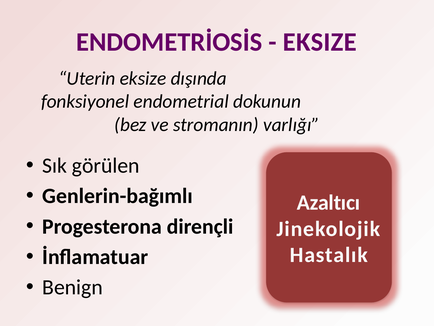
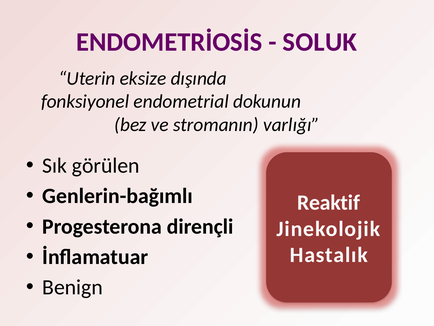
EKSIZE: EKSIZE -> SOLUK (320, 42)
Azaltıcı: Azaltıcı -> Reaktif (329, 202)
